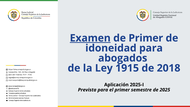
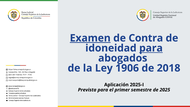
de Primer: Primer -> Contra (146, 38)
para underline: none -> present (151, 48)
1915: 1915 -> 1906 (127, 68)
